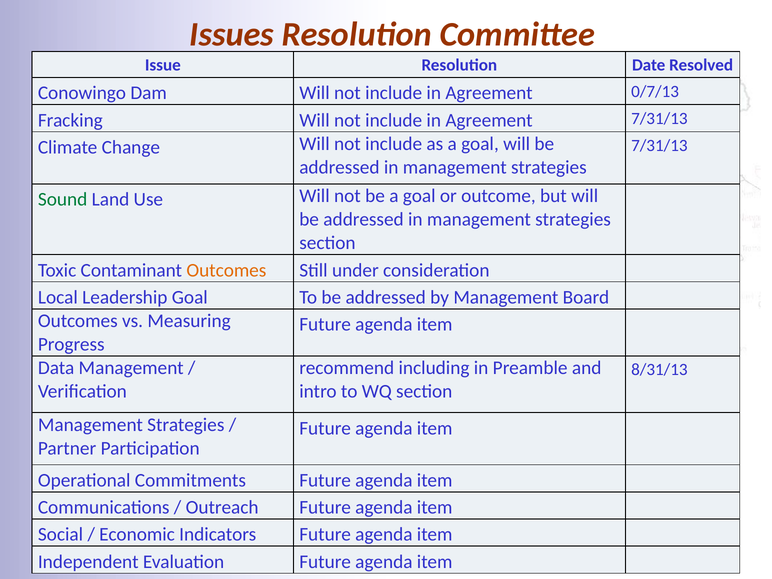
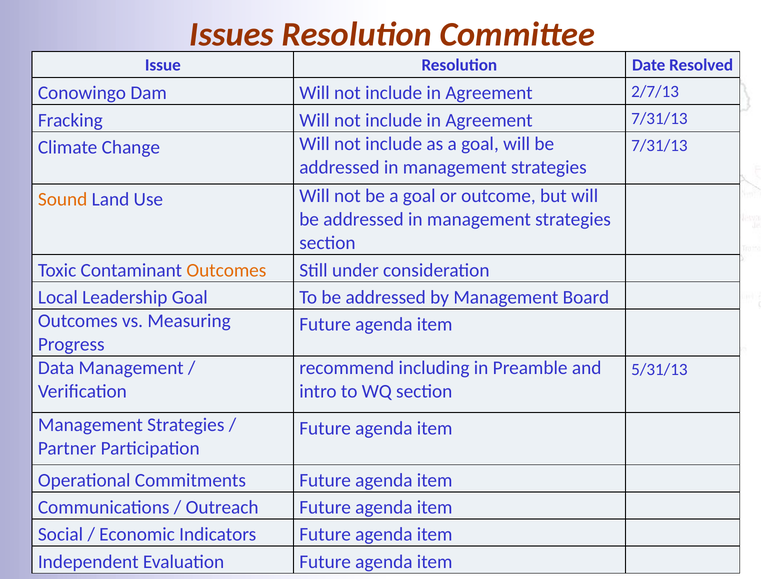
0/7/13: 0/7/13 -> 2/7/13 (655, 91)
Sound colour: green -> orange (63, 199)
8/31/13: 8/31/13 -> 5/31/13 (659, 370)
